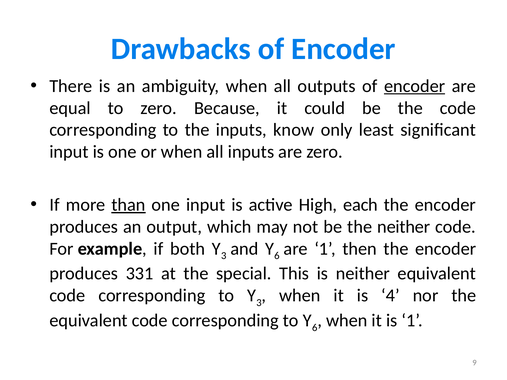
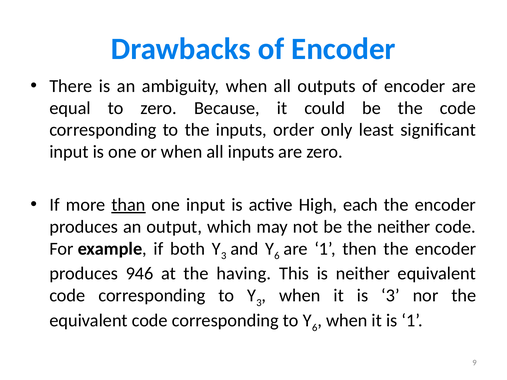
encoder underline: present -> none (415, 86)
know: know -> order (294, 130)
331: 331 -> 946 (140, 274)
special: special -> having (244, 274)
is 4: 4 -> 3 (390, 296)
